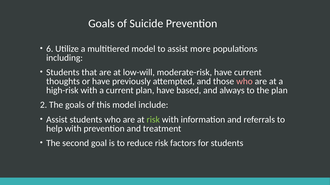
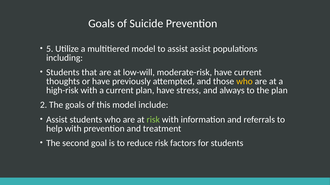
6: 6 -> 5 (50, 49)
assist more: more -> assist (200, 49)
who colour: pink -> yellow (244, 82)
based: based -> stress (189, 91)
